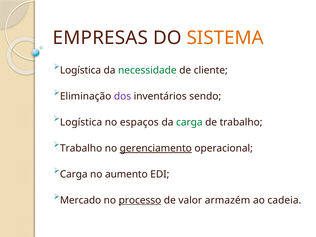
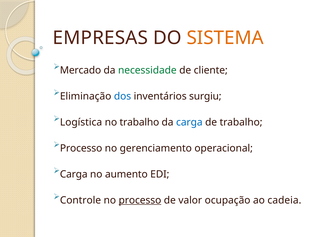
Logística: Logística -> Mercado (81, 70)
dos colour: purple -> blue (123, 96)
sendo: sendo -> surgiu (205, 96)
no espaços: espaços -> trabalho (139, 122)
carga colour: green -> blue (189, 122)
Trabalho: Trabalho -> Processo (81, 148)
gerenciamento underline: present -> none (156, 148)
Mercado: Mercado -> Controle (80, 200)
armazém: armazém -> ocupação (228, 200)
